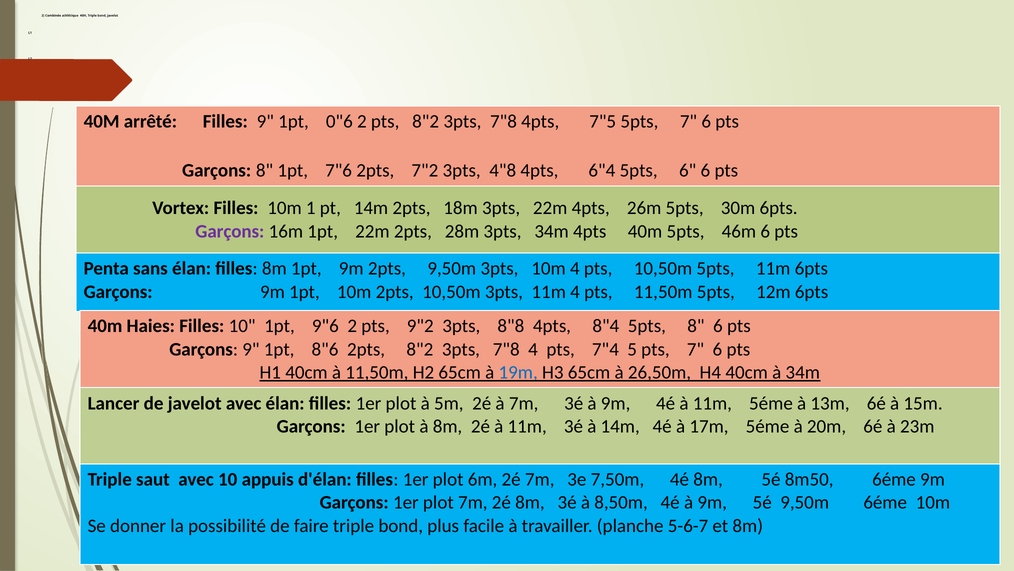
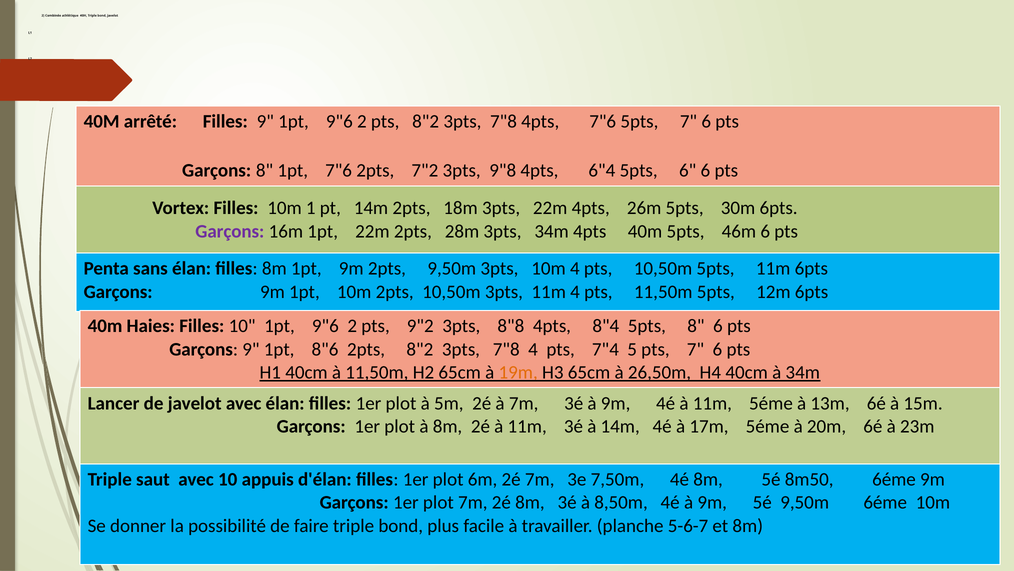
9 1pt 0"6: 0"6 -> 9"6 (339, 122)
4pts 7"5: 7"5 -> 7"6 (603, 122)
4"8: 4"8 -> 9"8 (503, 170)
19m colour: blue -> orange (518, 372)
